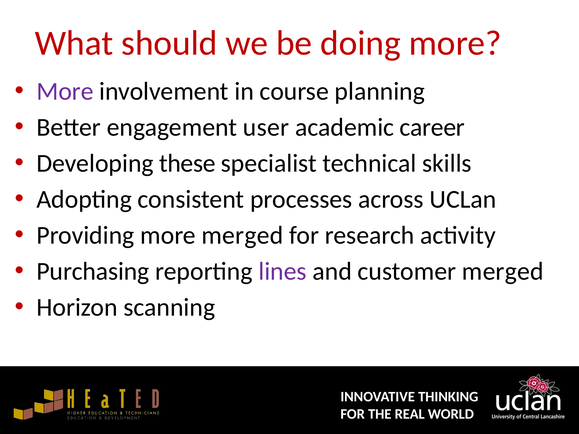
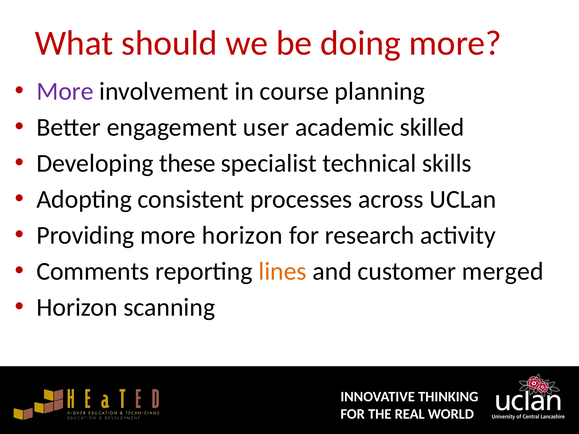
career: career -> skilled (432, 127)
more merged: merged -> horizon (242, 235)
Purchasing: Purchasing -> Comments (93, 271)
lines colour: purple -> orange (283, 271)
